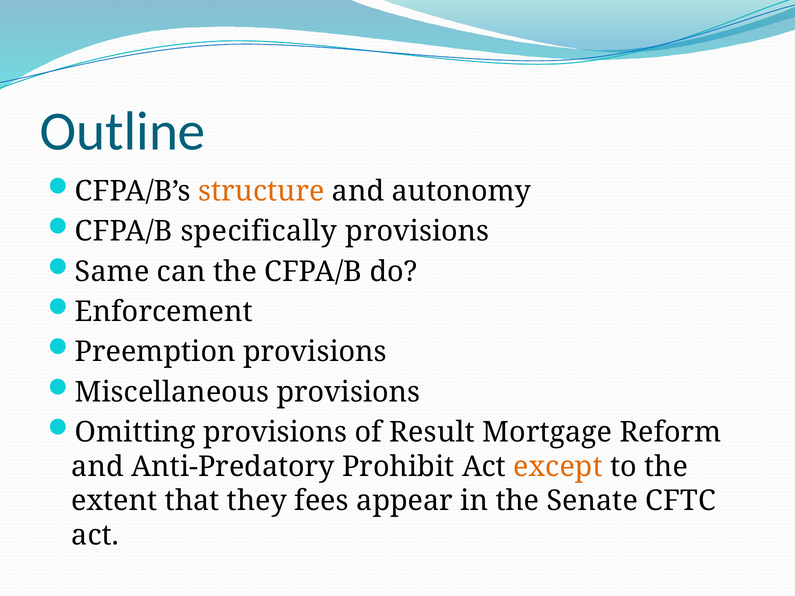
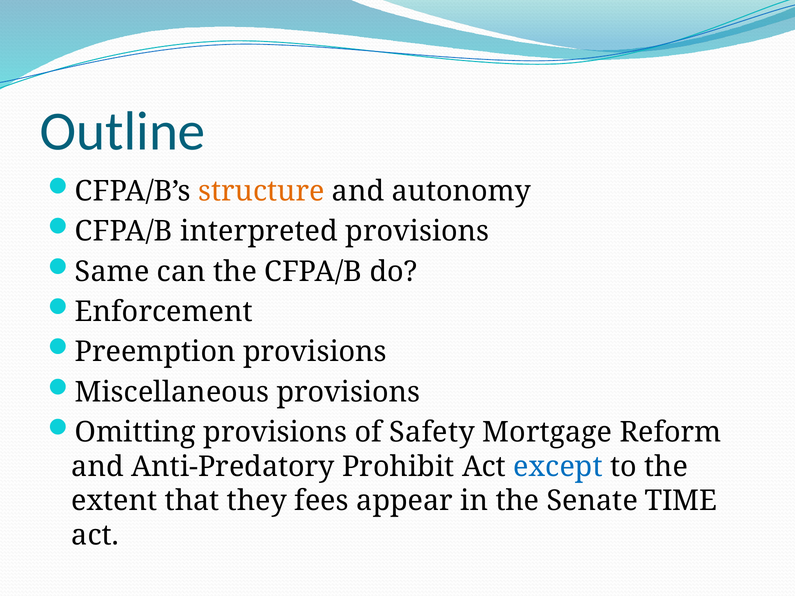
specifically: specifically -> interpreted (259, 232)
Result: Result -> Safety (432, 432)
except colour: orange -> blue (558, 467)
CFTC: CFTC -> TIME (681, 501)
